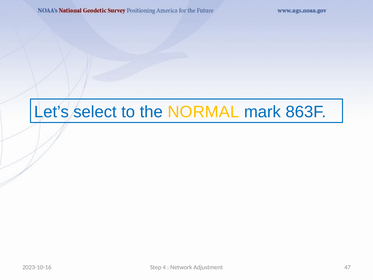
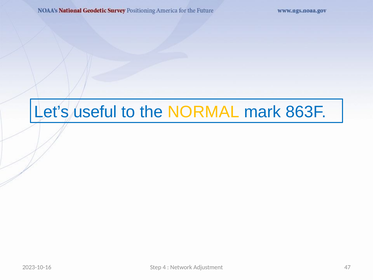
select: select -> useful (95, 112)
